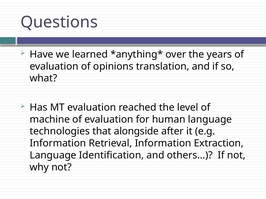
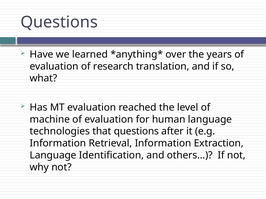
opinions: opinions -> research (113, 67)
that alongside: alongside -> questions (136, 132)
